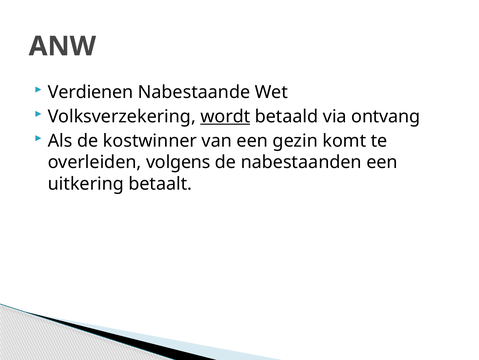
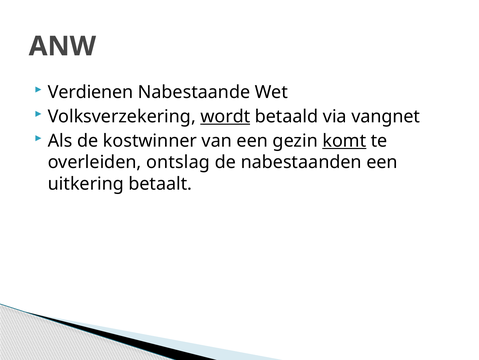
ontvang: ontvang -> vangnet (386, 116)
komt underline: none -> present (344, 140)
volgens: volgens -> ontslag (178, 162)
